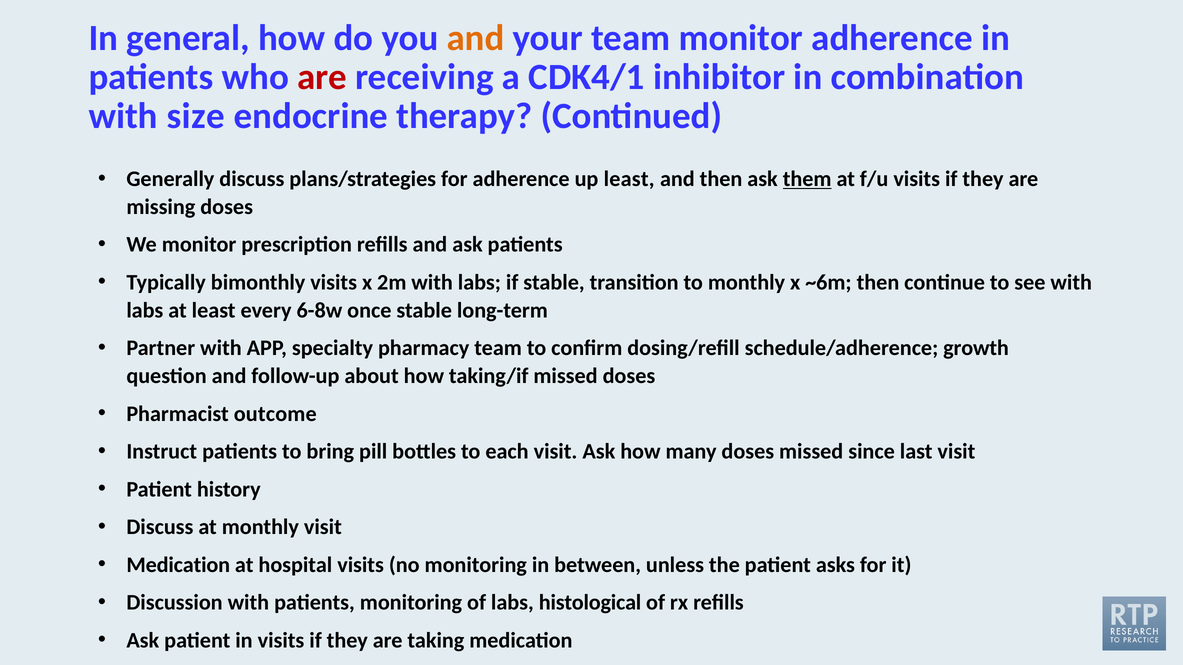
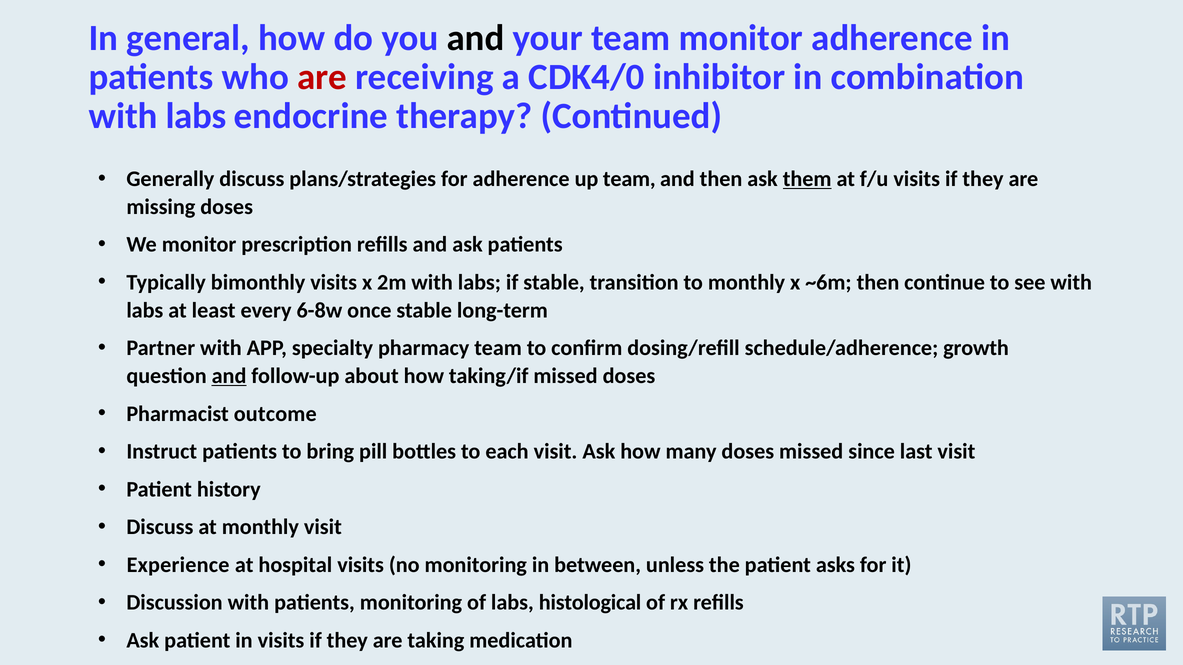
and colour: orange -> black (476, 38)
CDK4/1: CDK4/1 -> CDK4/0 (587, 77)
size: size -> labs (196, 116)
up least: least -> team (629, 179)
and underline: none -> present (229, 376)
Medication: Medication -> Experience (178, 565)
